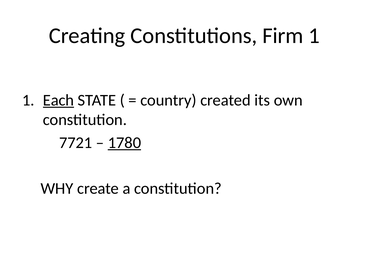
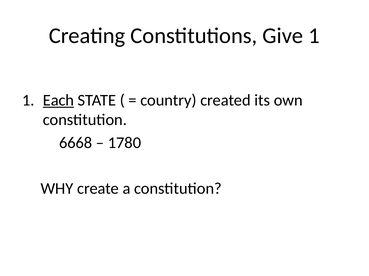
Firm: Firm -> Give (283, 36)
7721: 7721 -> 6668 (76, 143)
1780 underline: present -> none (124, 143)
